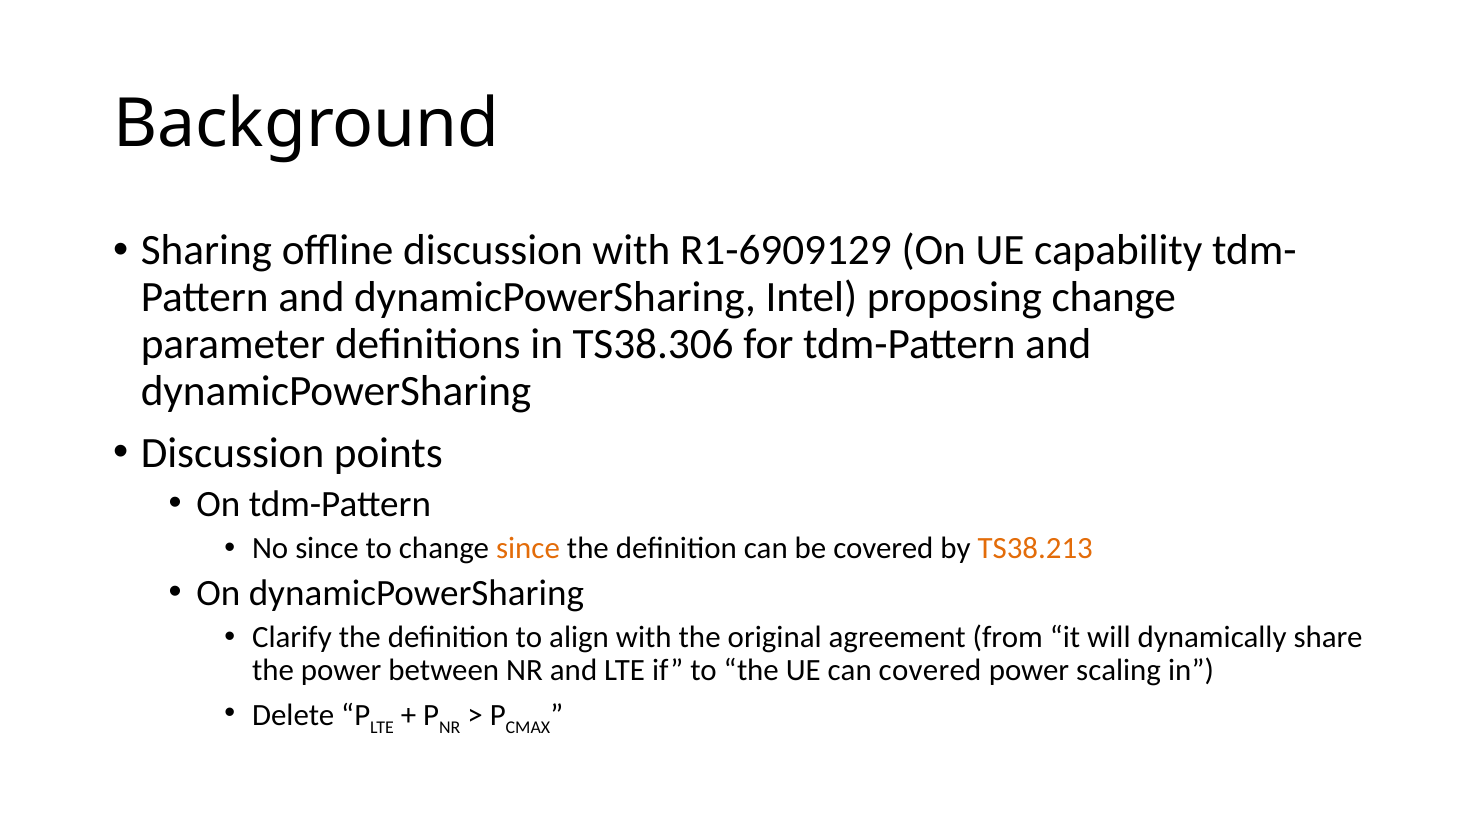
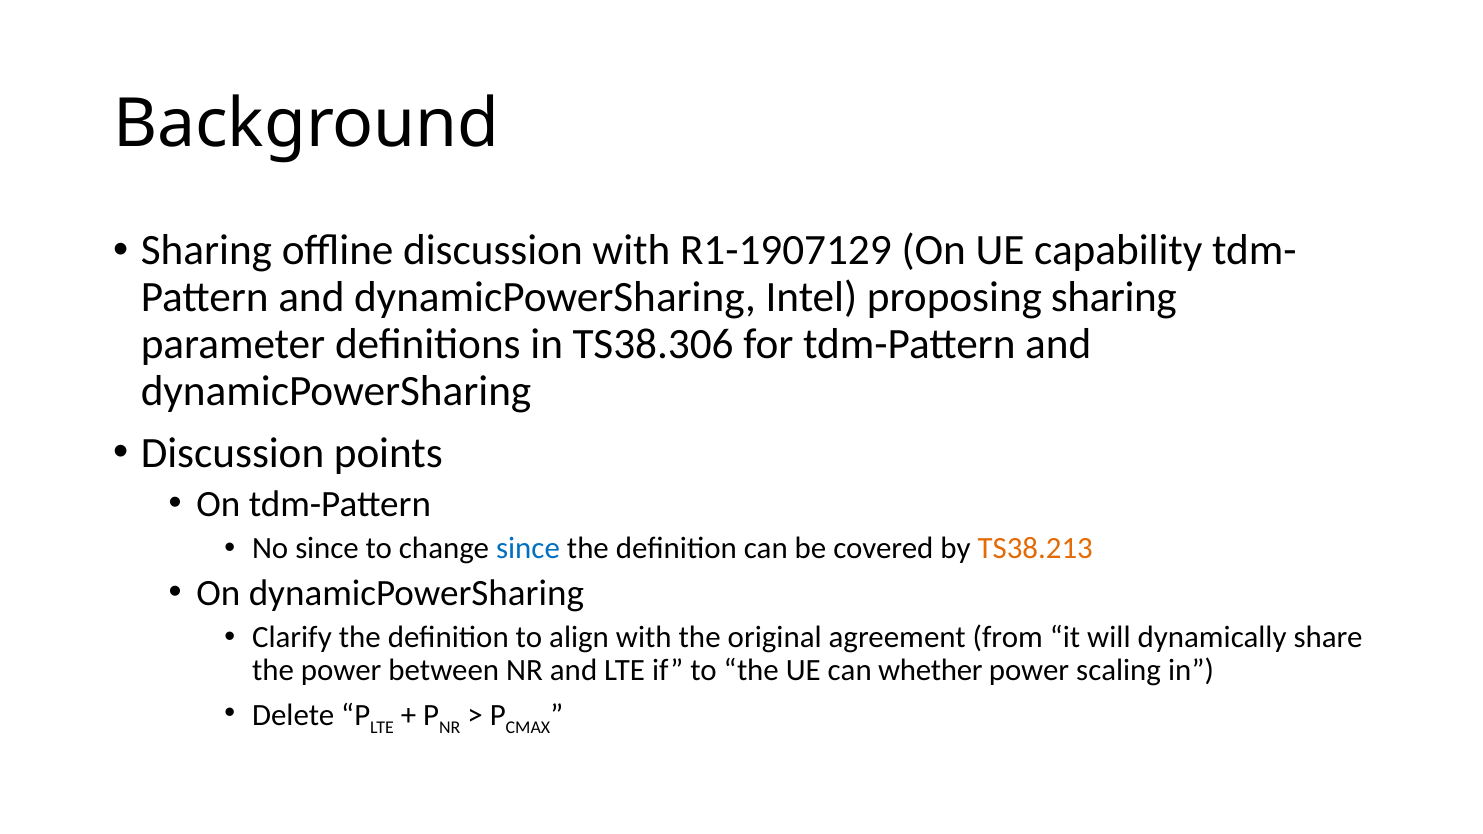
R1-6909129: R1-6909129 -> R1-1907129 (786, 251)
proposing change: change -> sharing (1114, 297)
since colour: orange -> blue (528, 549)
can covered: covered -> whether (930, 671)
